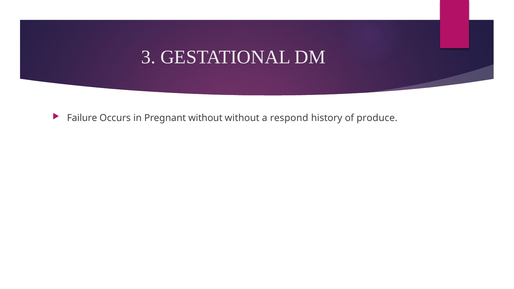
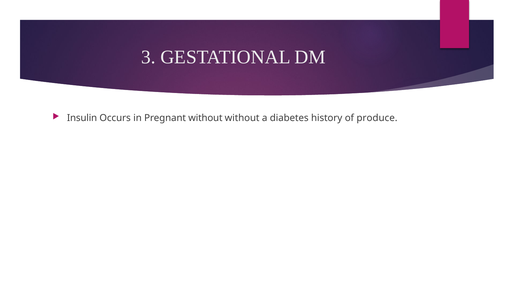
Failure: Failure -> Insulin (82, 118)
respond: respond -> diabetes (289, 118)
